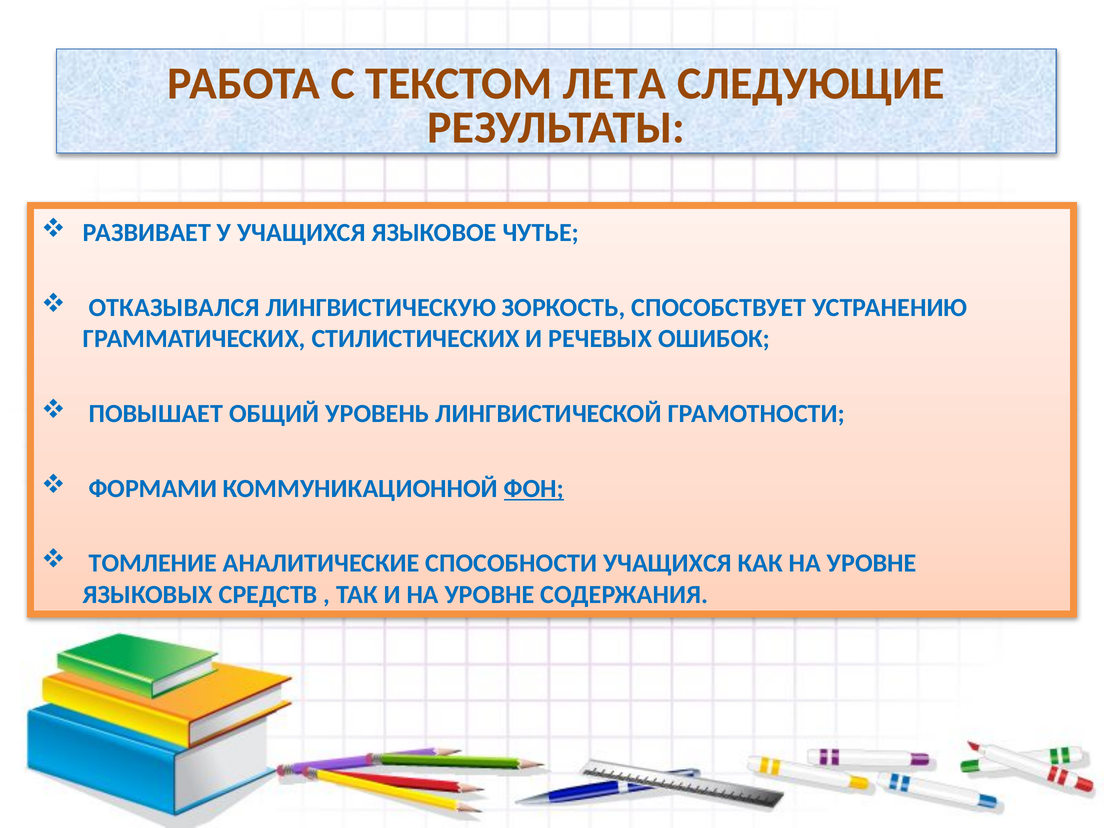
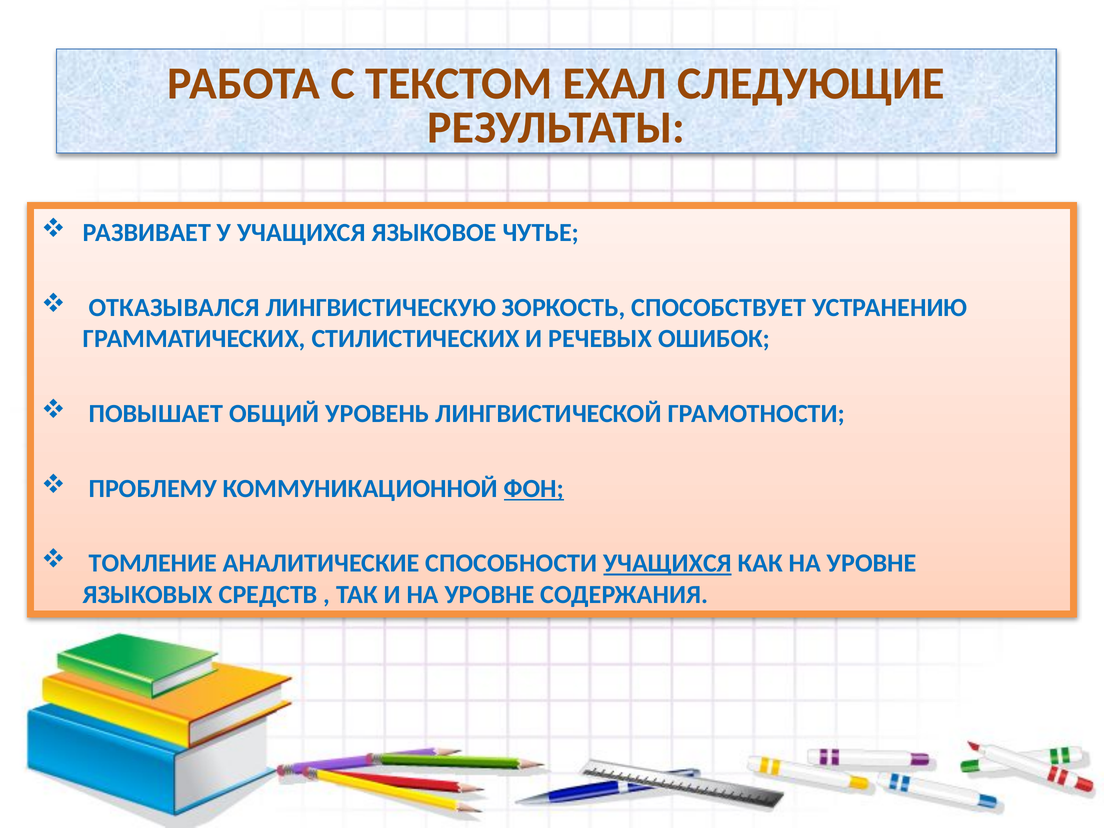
ЛЕТА: ЛЕТА -> ЕХАЛ (615, 83)
ФОРМАМИ: ФОРМАМИ -> ПРОБЛЕМУ (153, 488)
УЧАЩИХСЯ underline: none -> present (668, 563)
